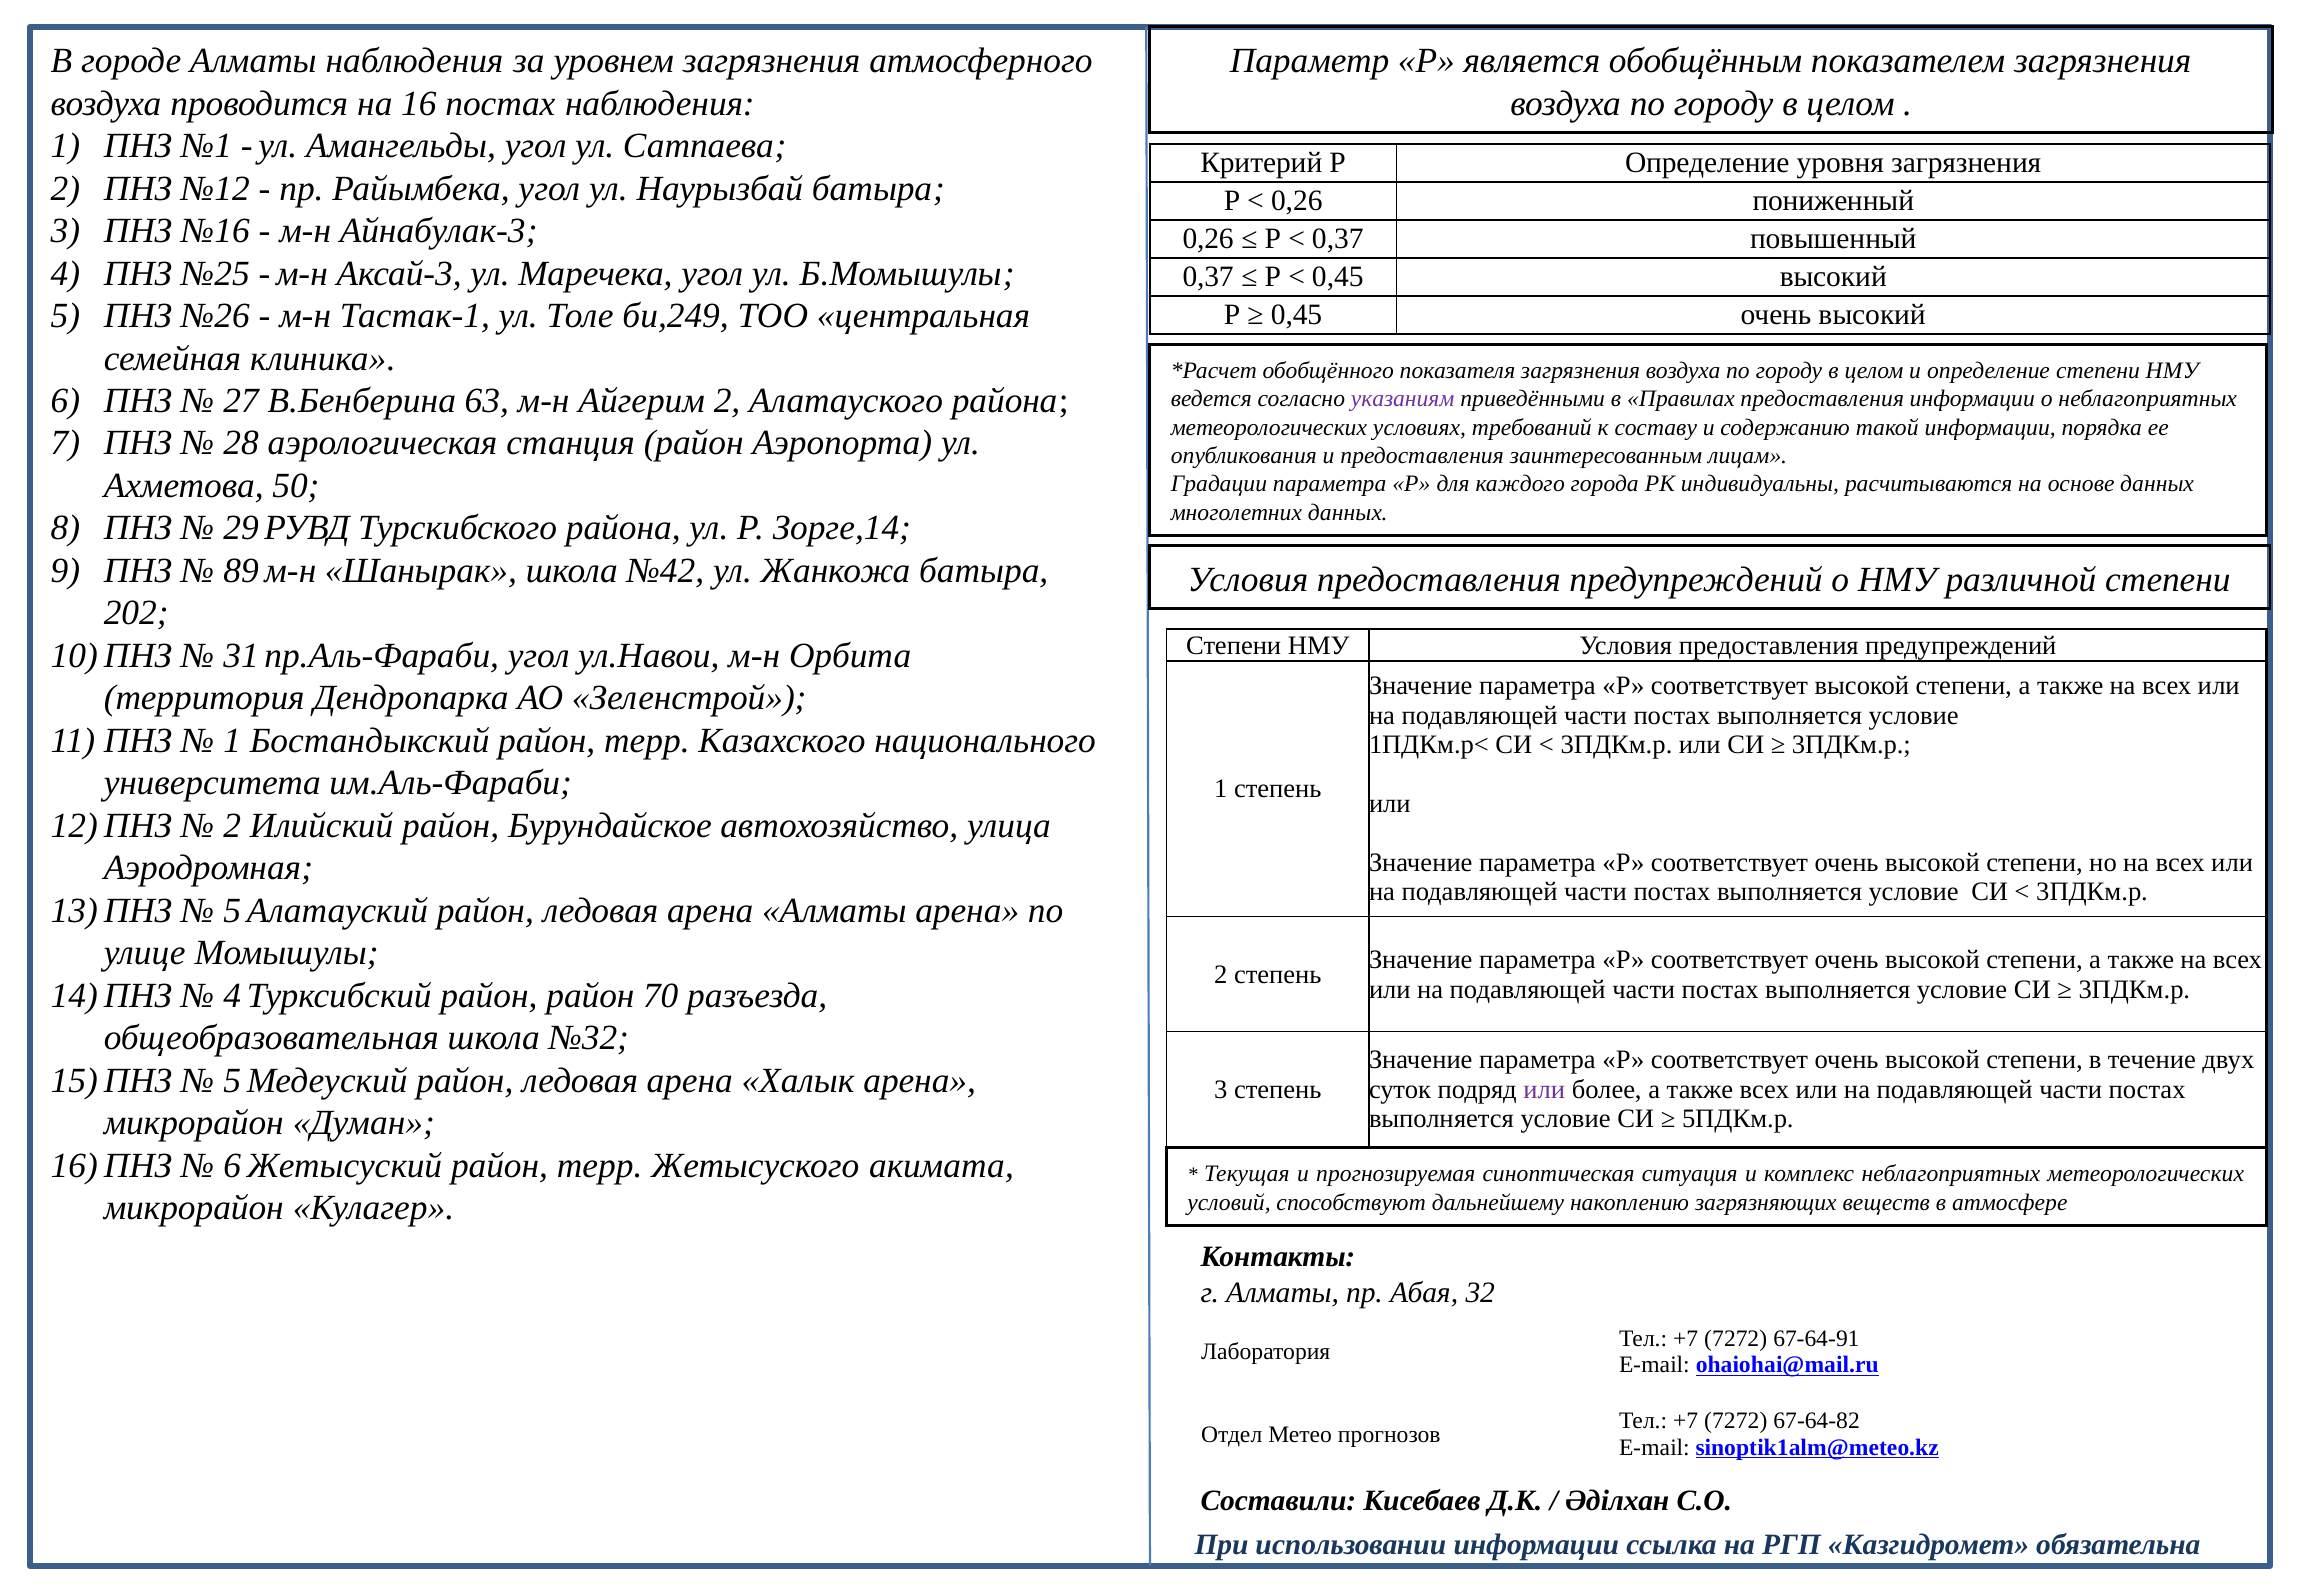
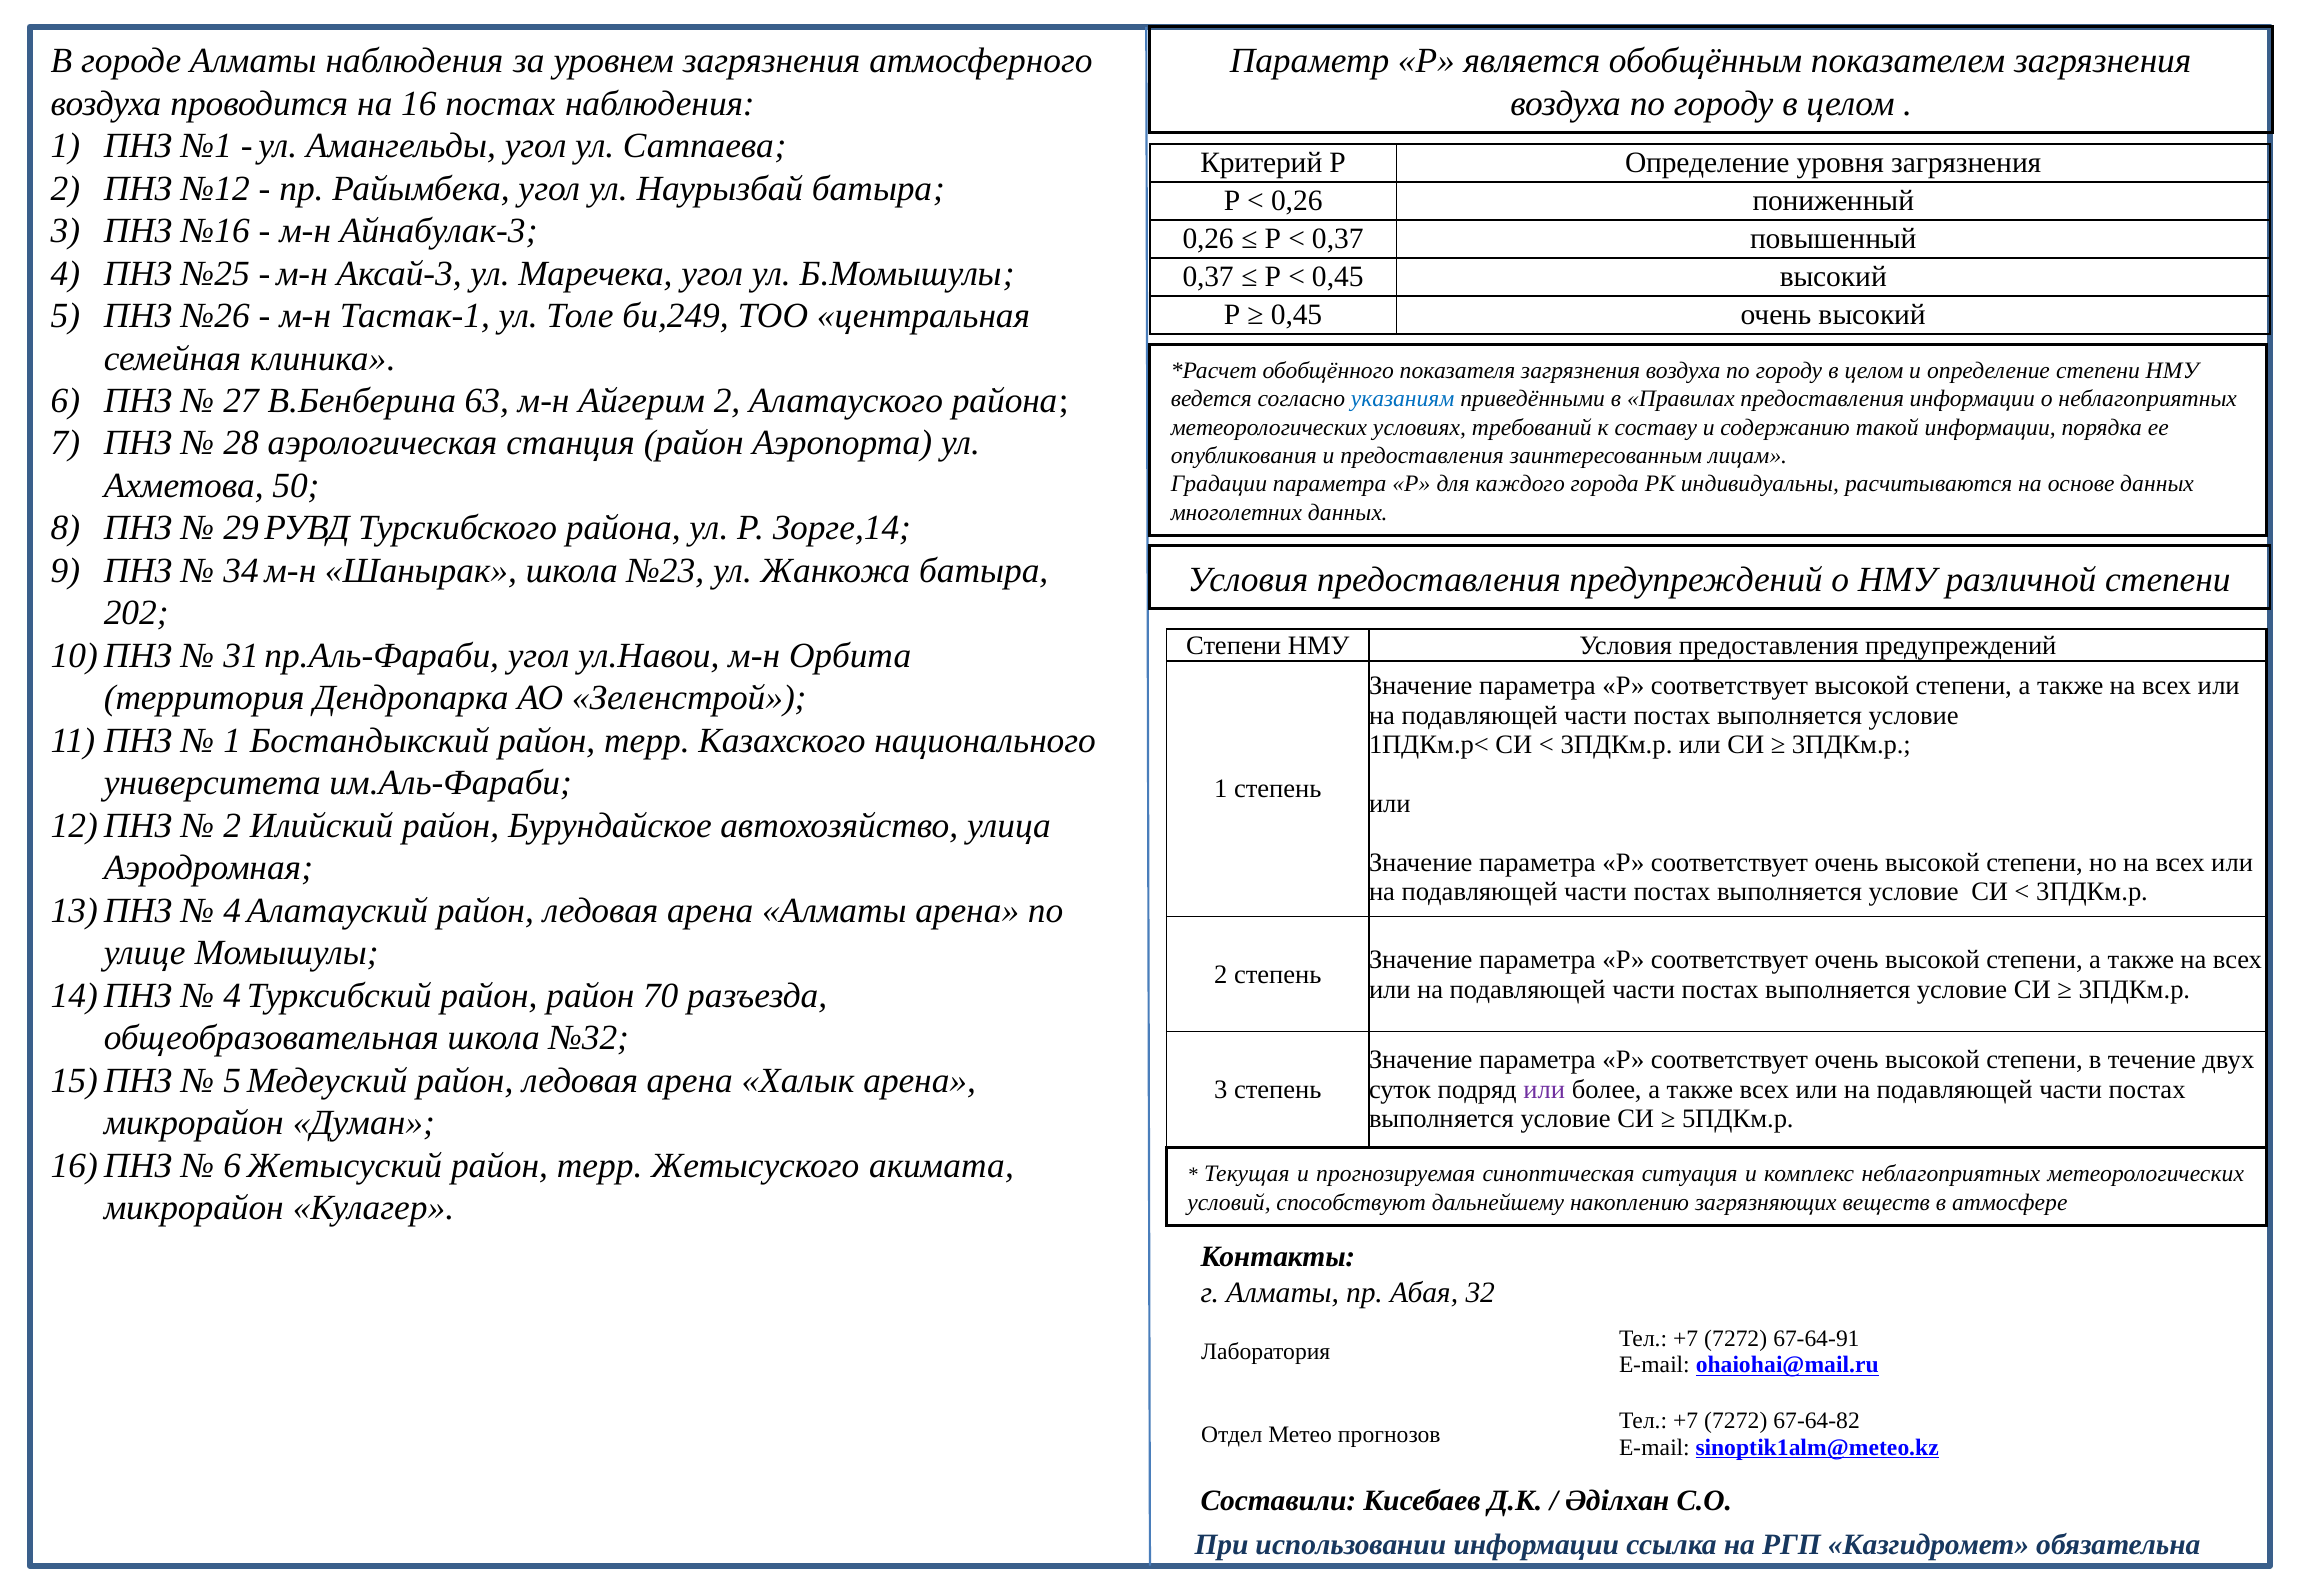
указаниям colour: purple -> blue (1403, 399)
89: 89 -> 34 (241, 570)
№42: №42 -> №23 (665, 570)
5: 5 -> 4 (232, 910)
